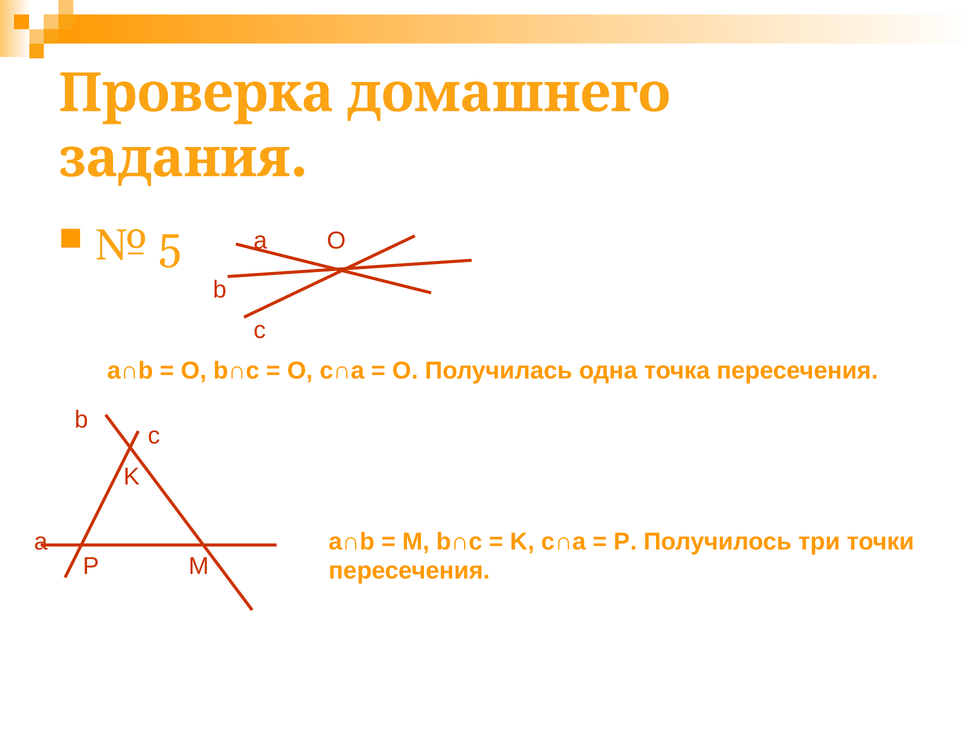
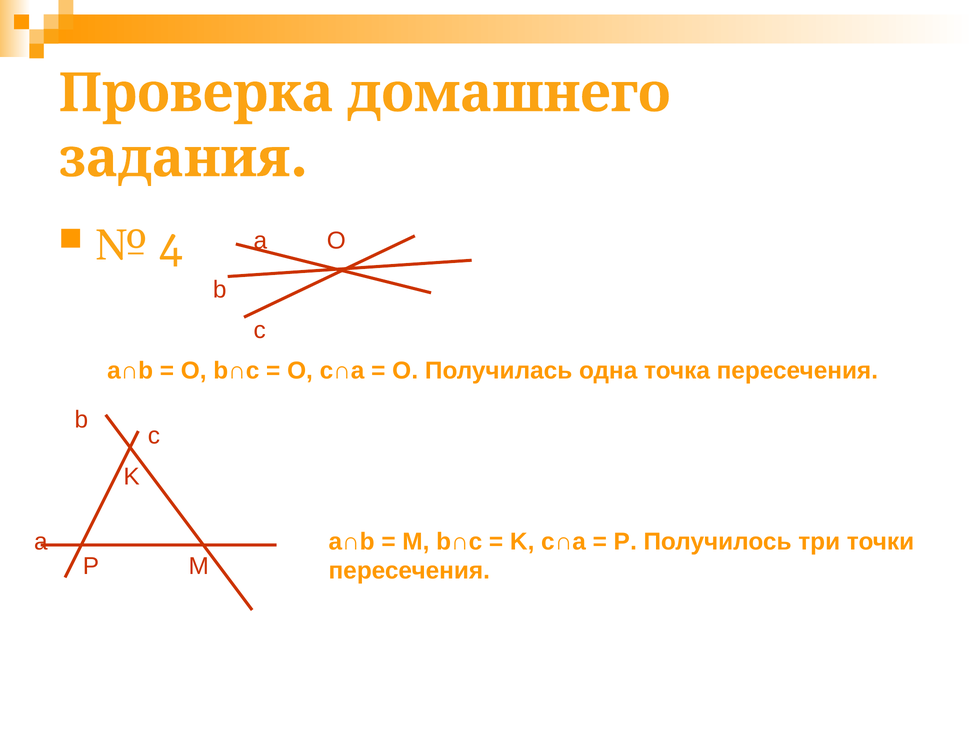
5: 5 -> 4 (171, 245)
